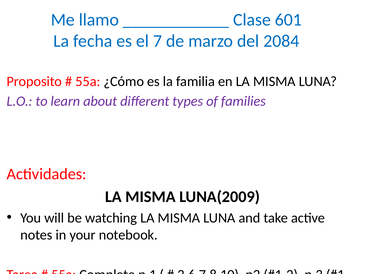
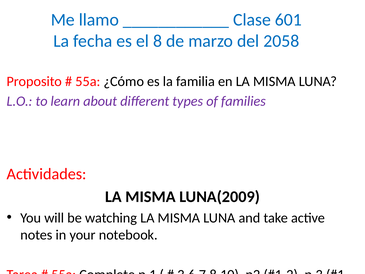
7: 7 -> 8 (158, 41)
2084: 2084 -> 2058 (281, 41)
